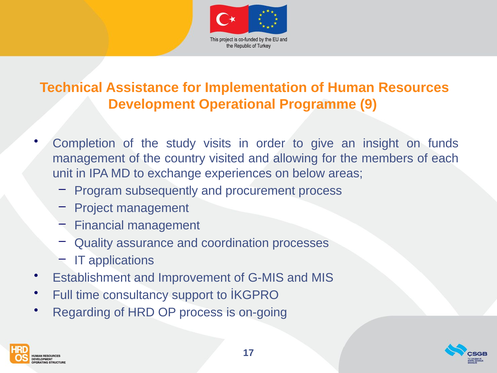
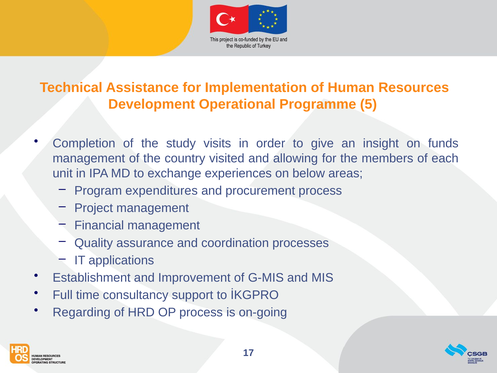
9: 9 -> 5 (368, 104)
subsequently: subsequently -> expenditures (162, 191)
